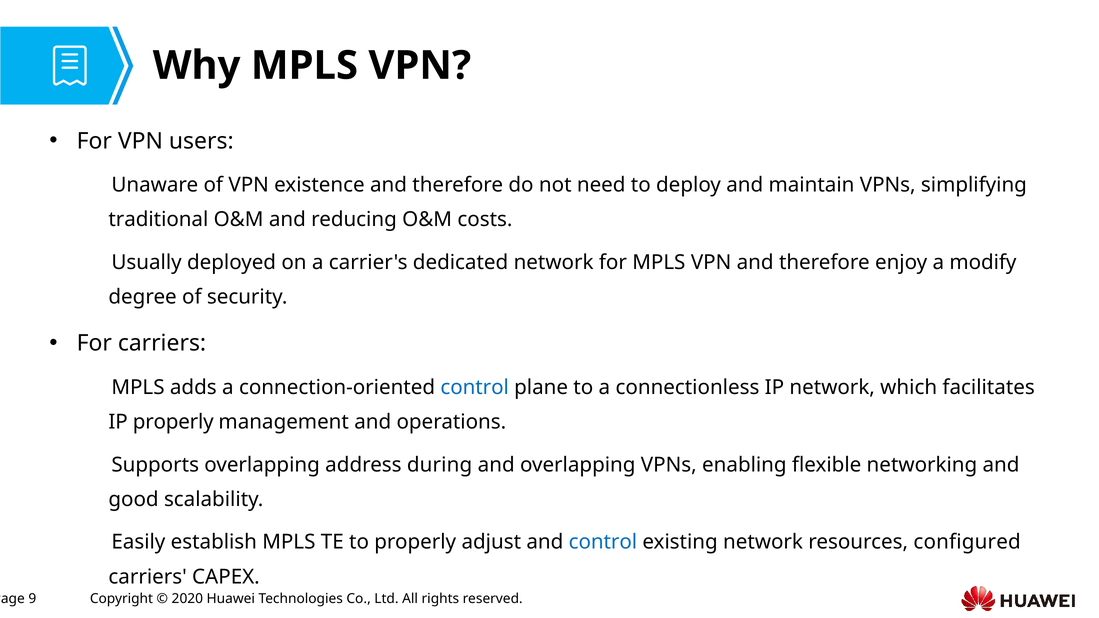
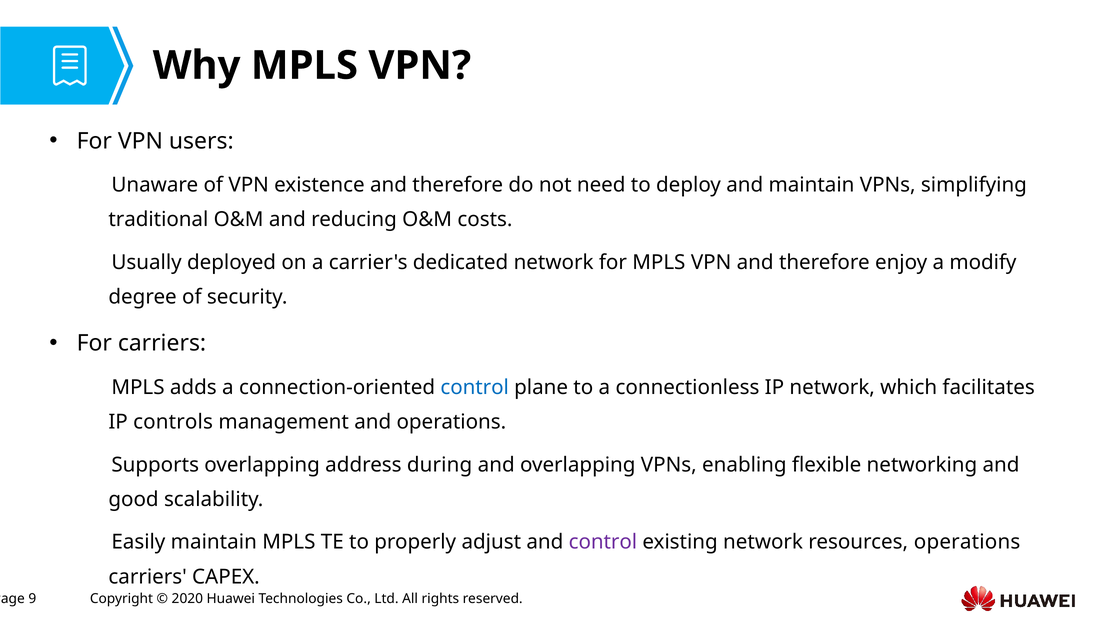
IP properly: properly -> controls (173, 422)
Easily establish: establish -> maintain (214, 542)
control colour: blue -> purple (603, 542)
resources configured: configured -> operations (967, 542)
